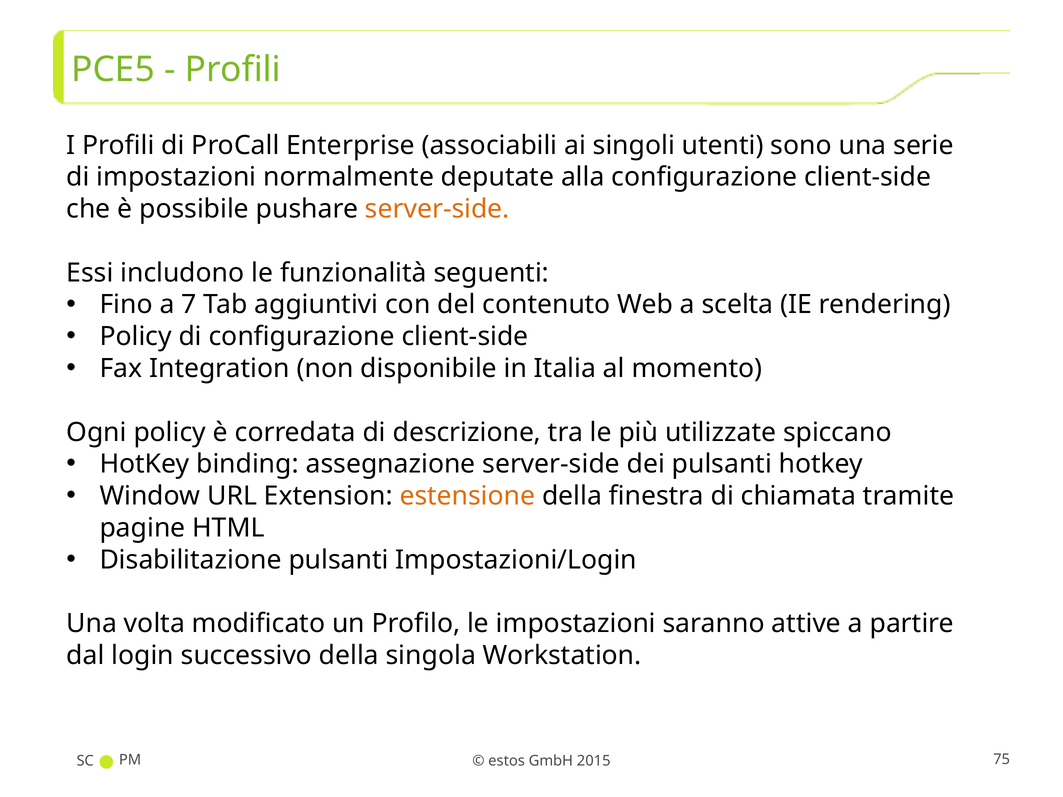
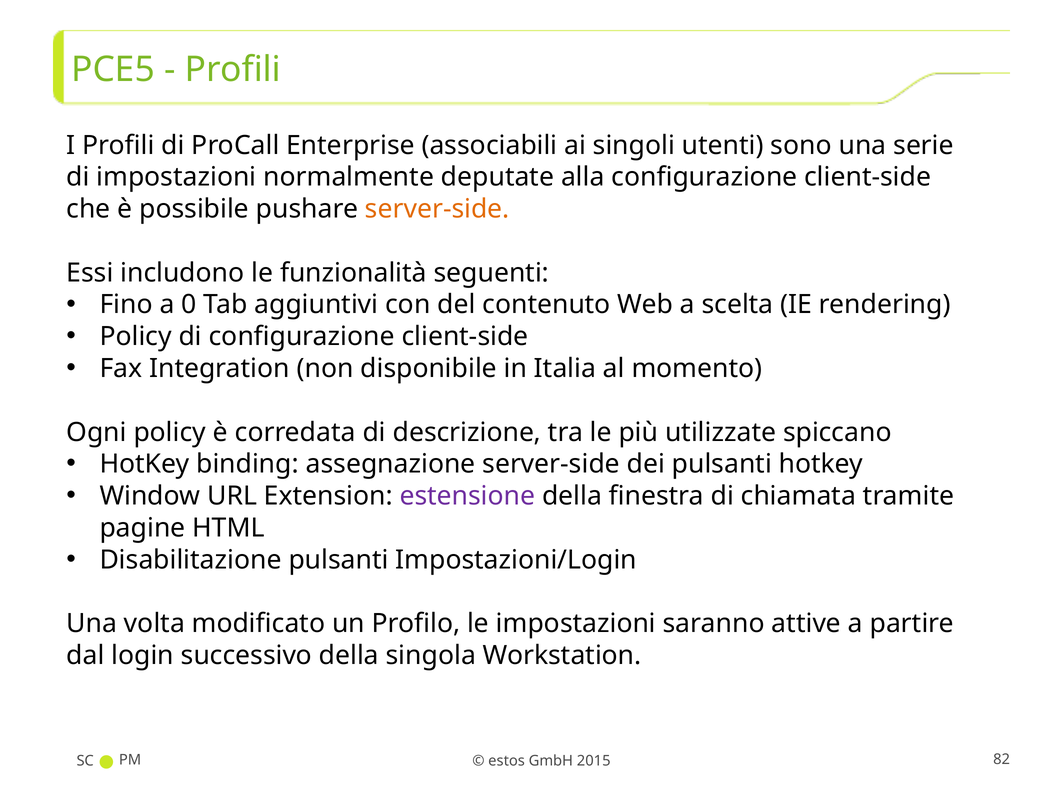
7: 7 -> 0 (189, 305)
estensione colour: orange -> purple (467, 496)
75: 75 -> 82 (1002, 760)
